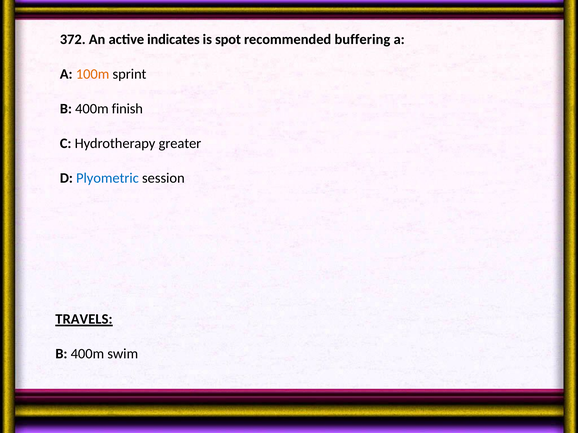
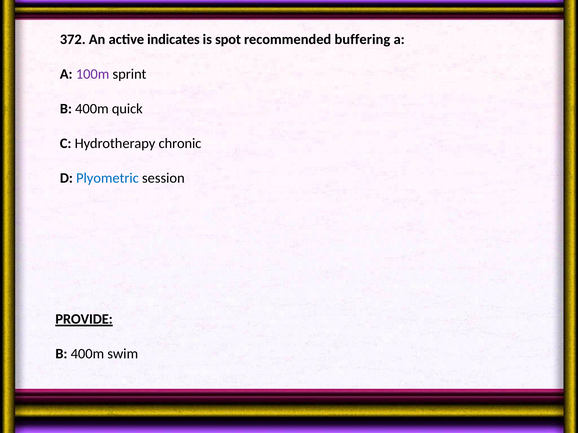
100m colour: orange -> purple (93, 74)
finish: finish -> quick (127, 109)
greater: greater -> chronic (180, 144)
TRAVELS: TRAVELS -> PROVIDE (84, 320)
